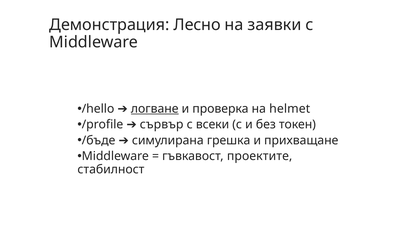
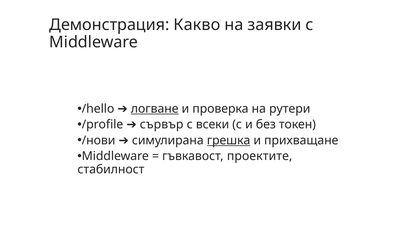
Лесно: Лесно -> Какво (197, 25)
helmet: helmet -> рутери (290, 109)
/бъде: /бъде -> /нови (99, 140)
грешка underline: none -> present (229, 140)
